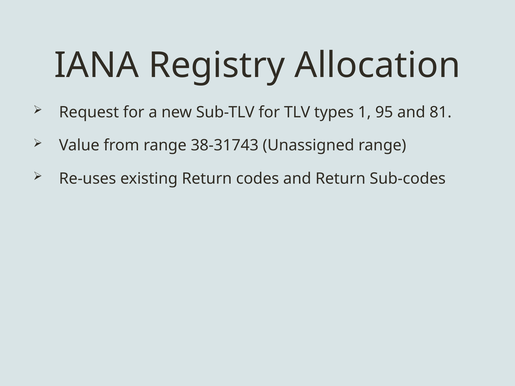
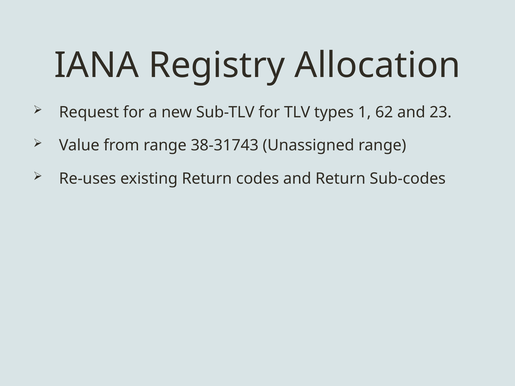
95: 95 -> 62 (384, 112)
81: 81 -> 23 (441, 112)
